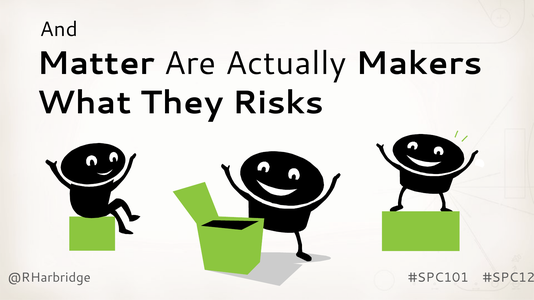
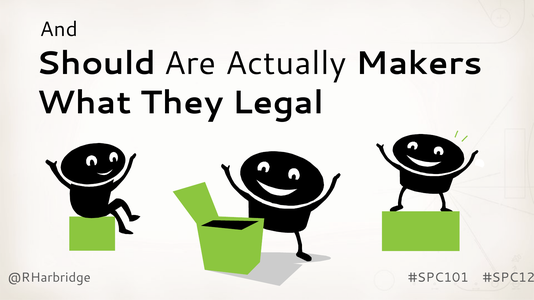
Matter: Matter -> Should (96, 64)
Risks: Risks -> Legal (278, 103)
